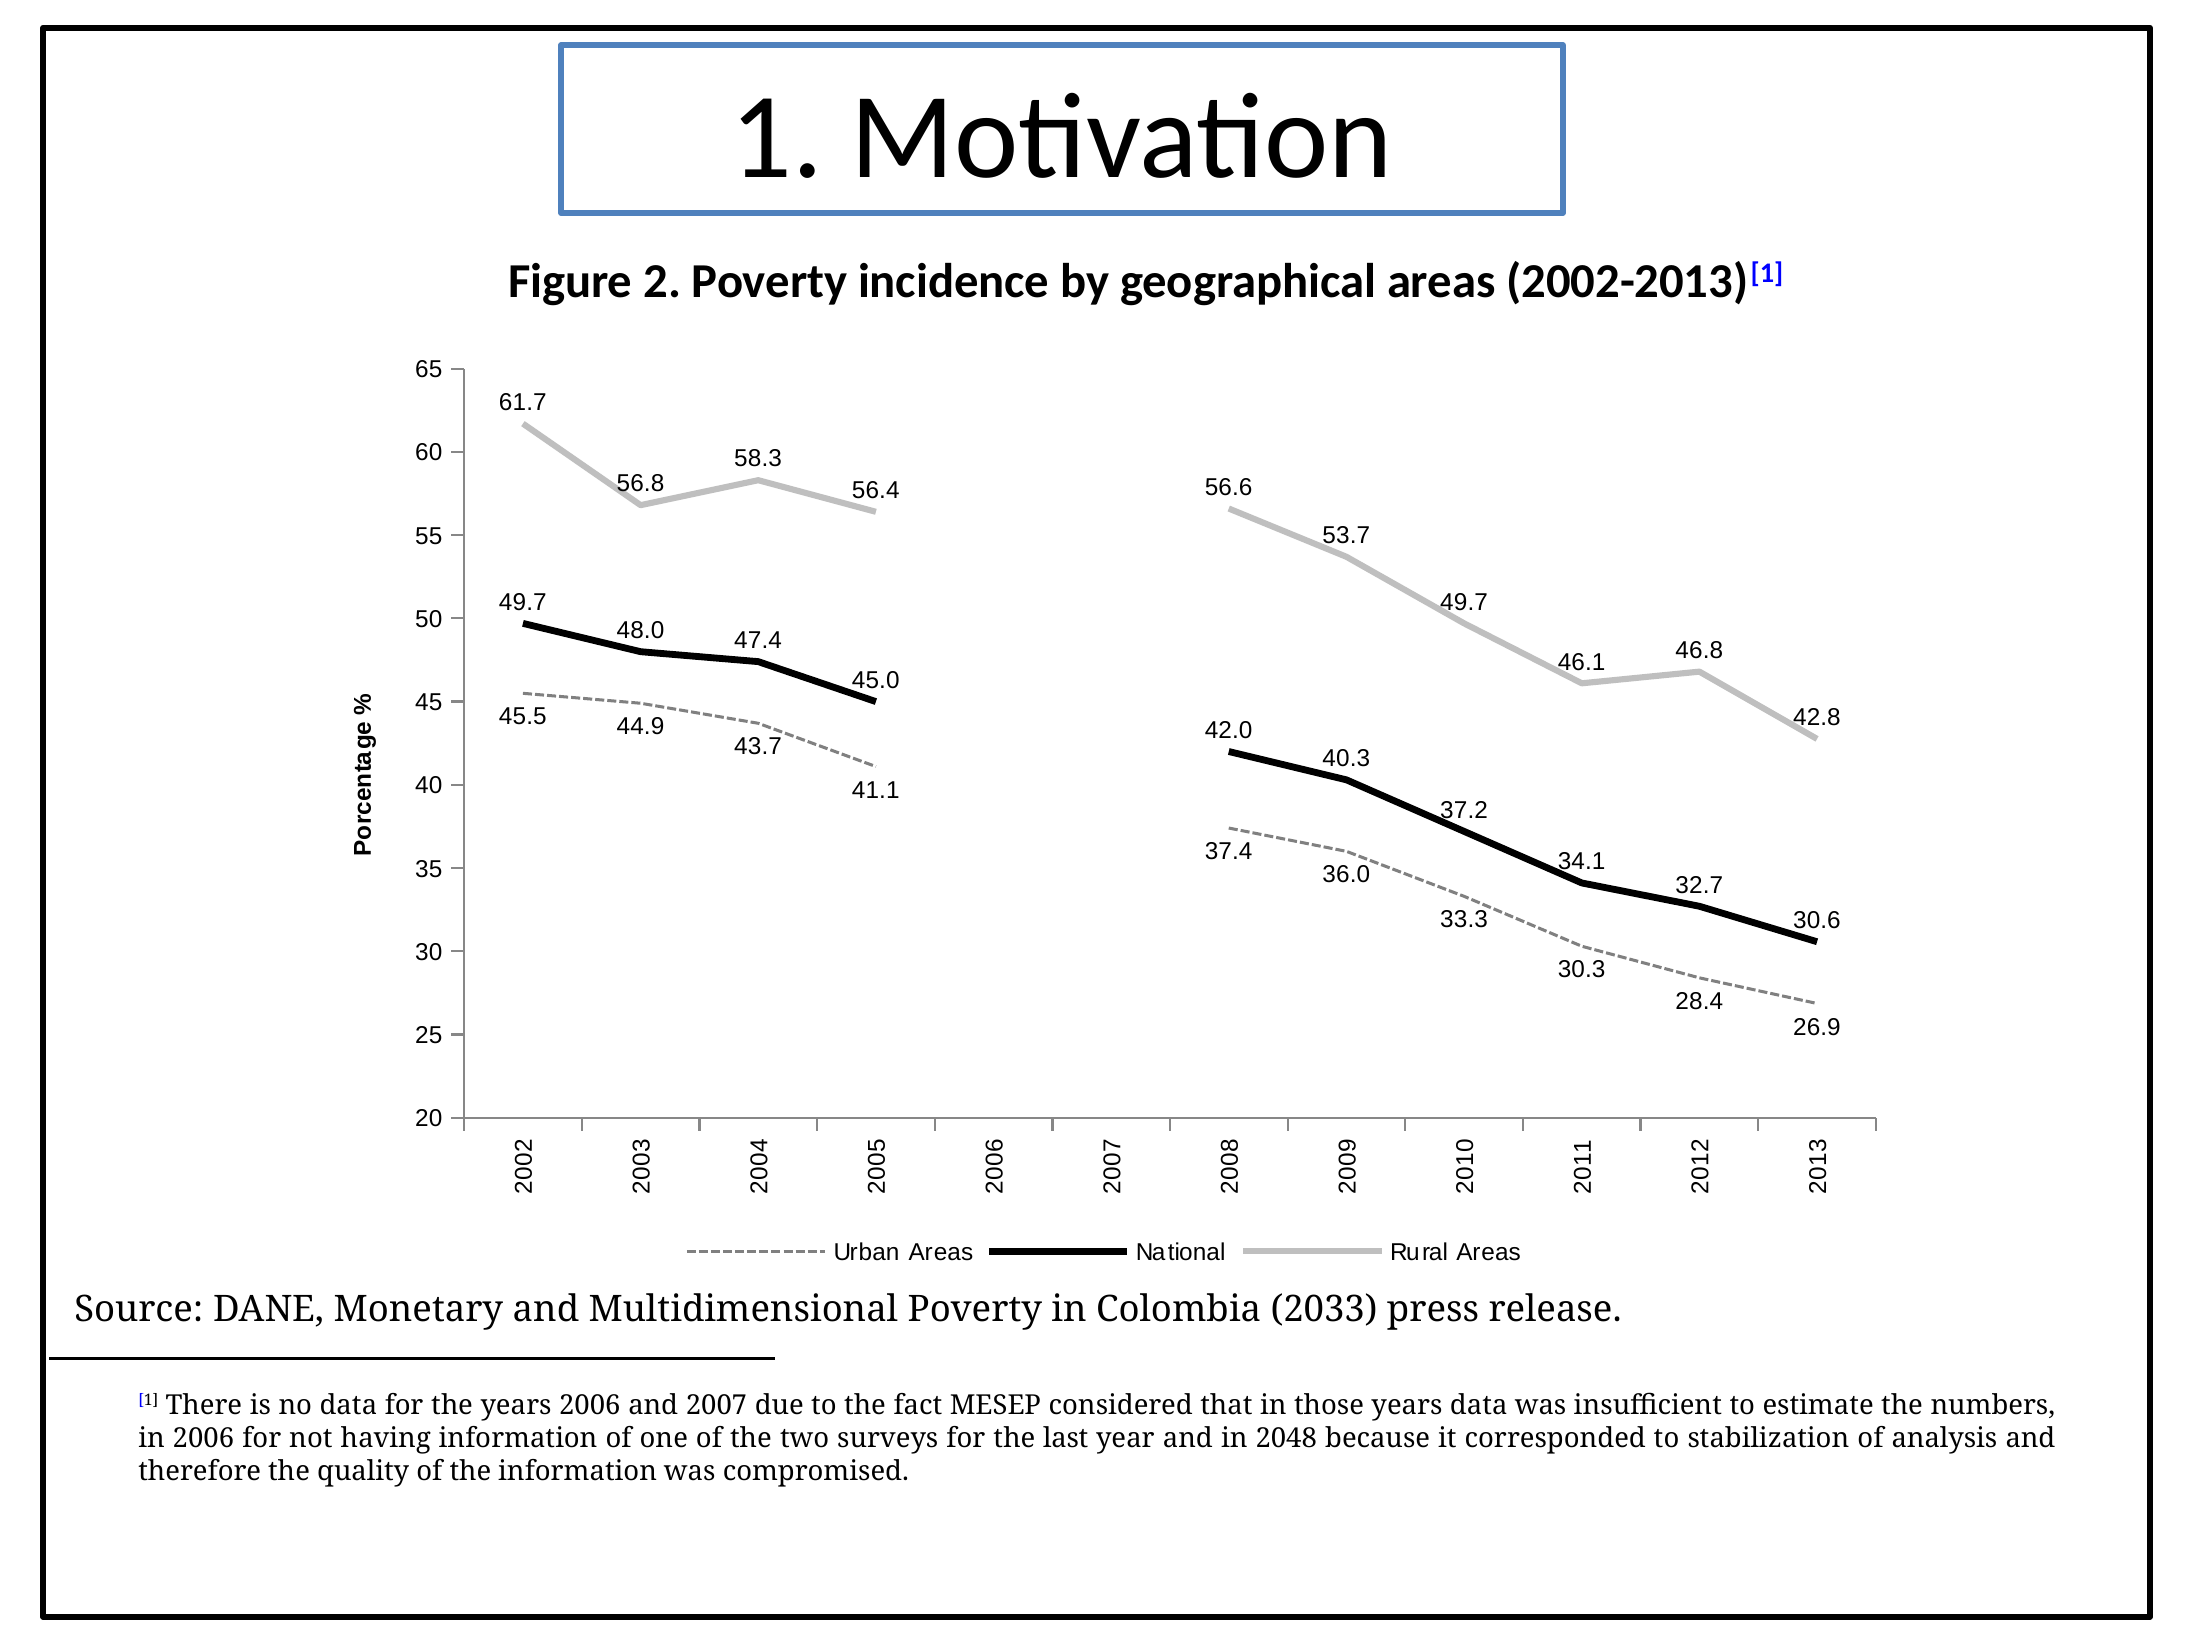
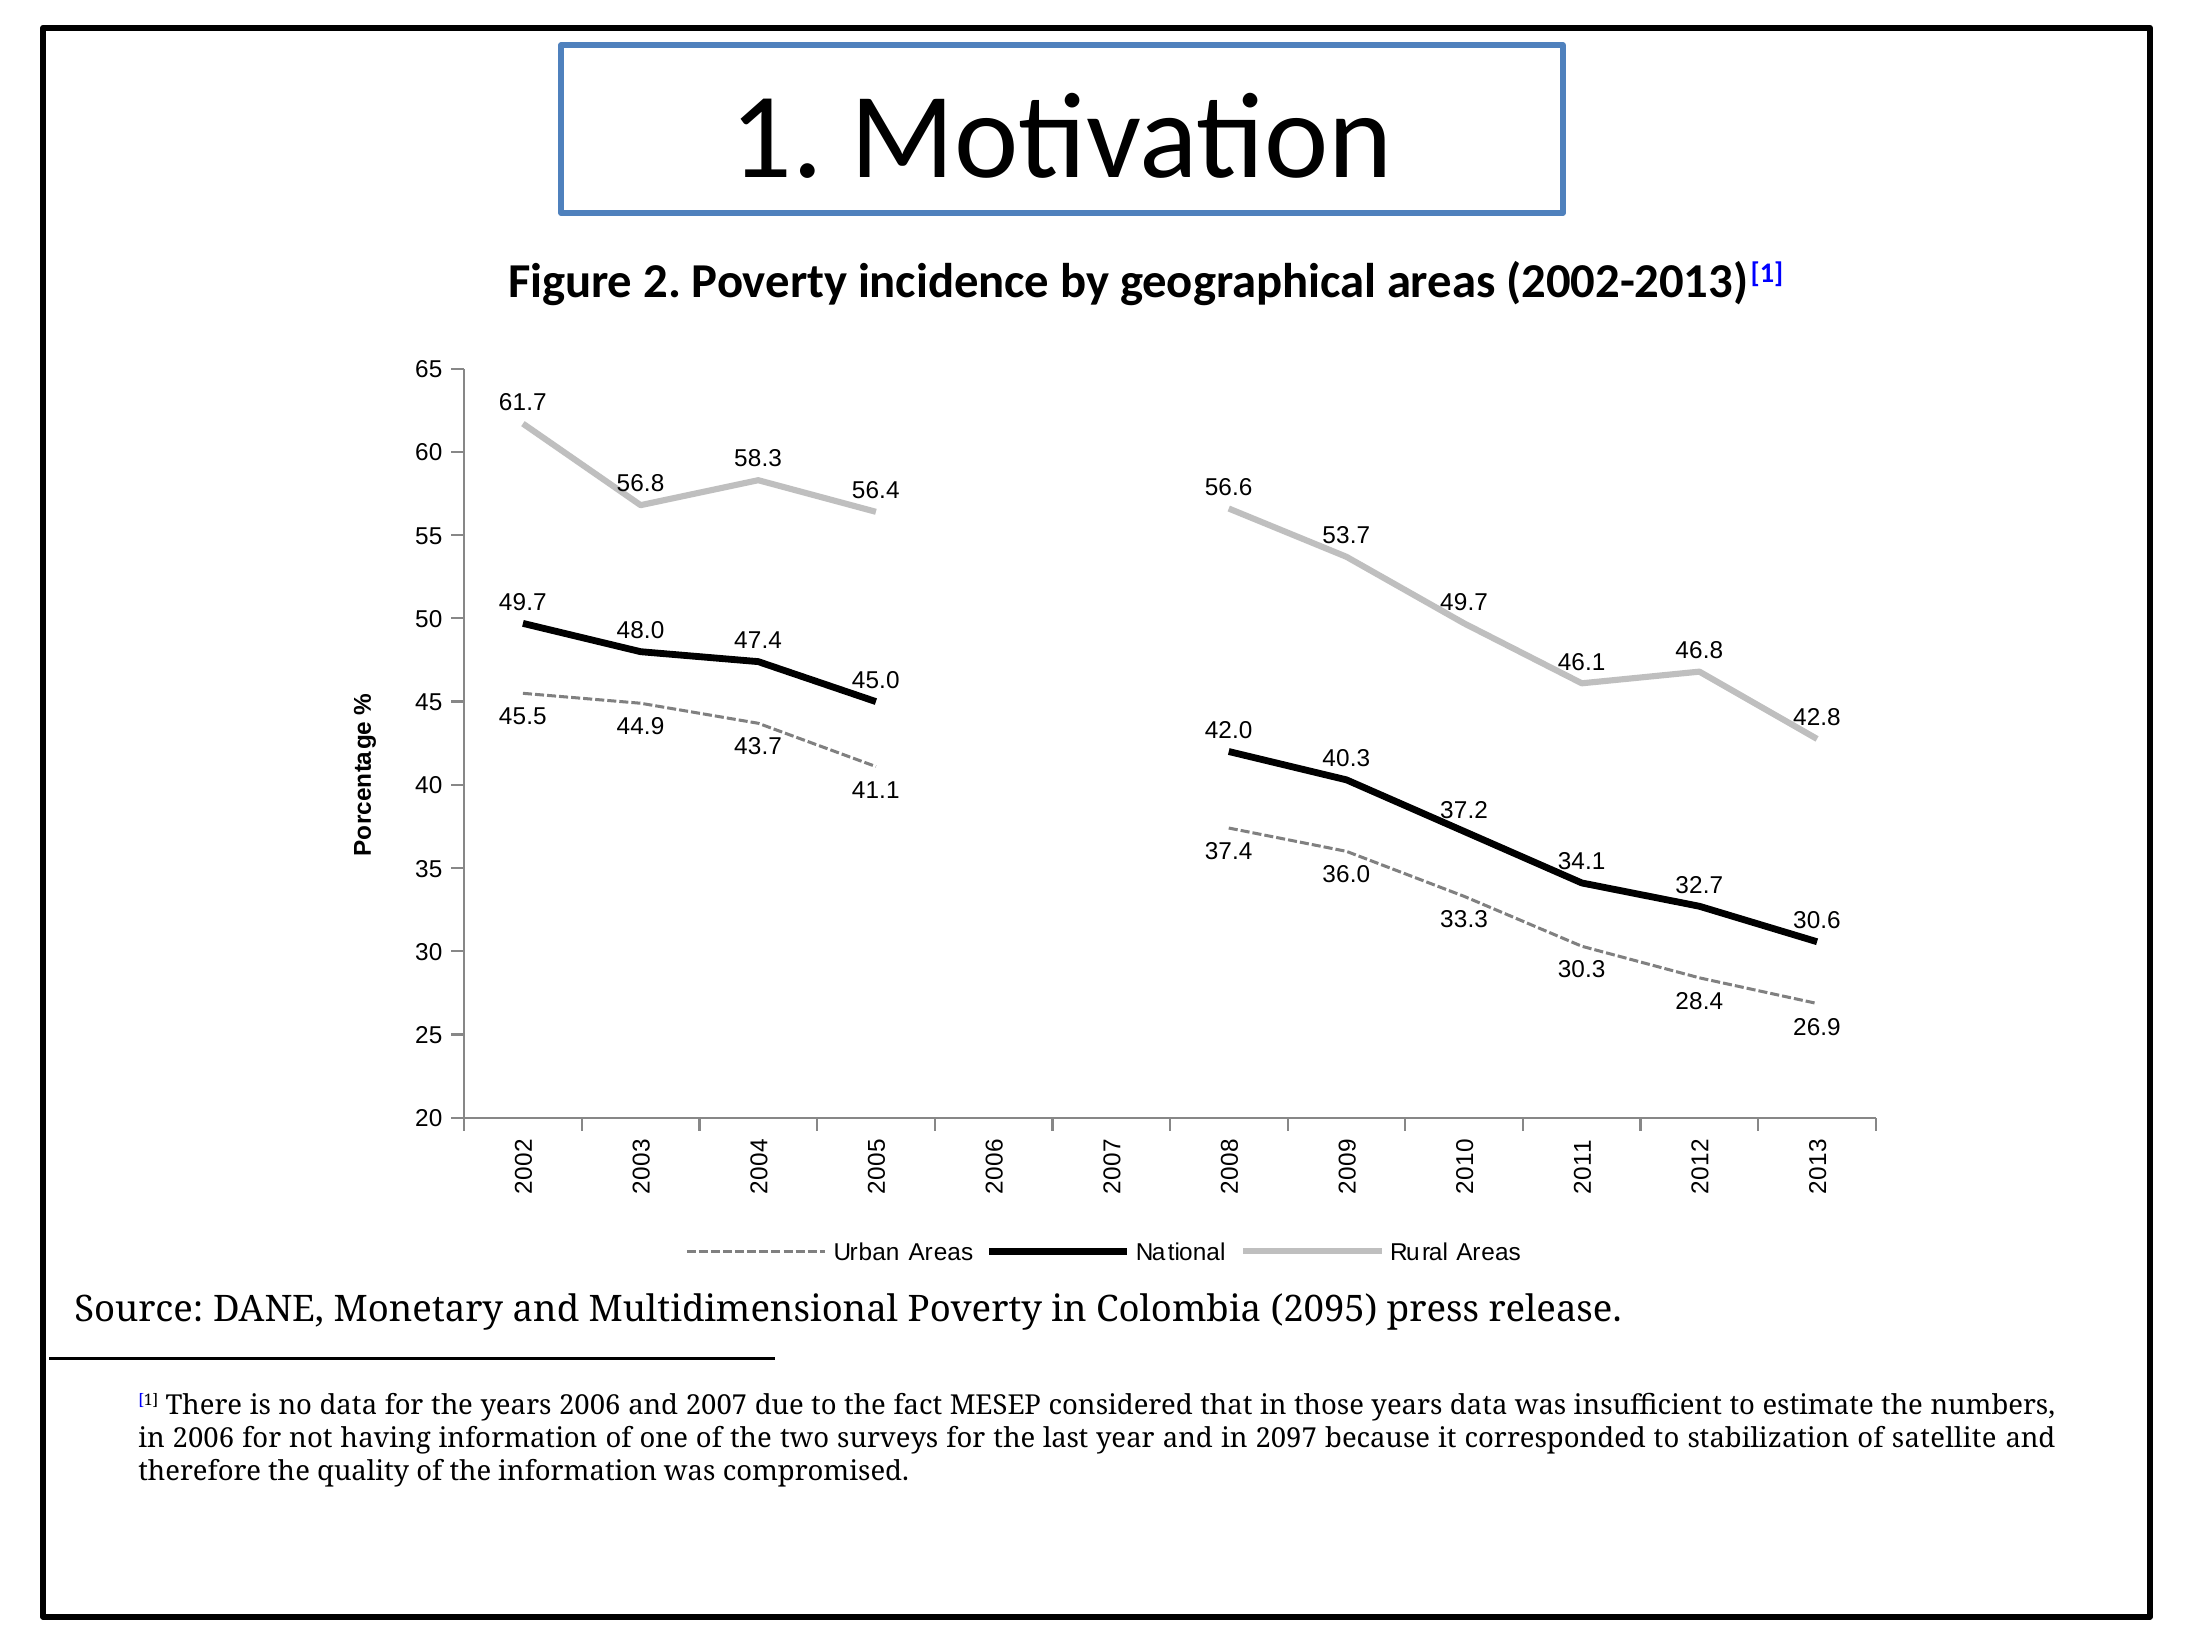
2033: 2033 -> 2095 (1324, 1309)
2048: 2048 -> 2097 (1286, 1438)
analysis: analysis -> satellite (1944, 1438)
